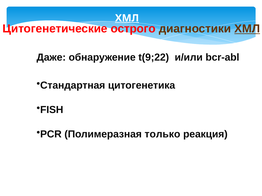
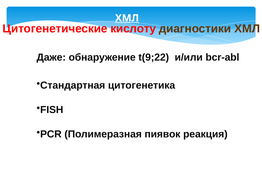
острого: острого -> кислоту (133, 29)
ХМЛ underline: present -> none (247, 29)
только: только -> пиявок (162, 135)
